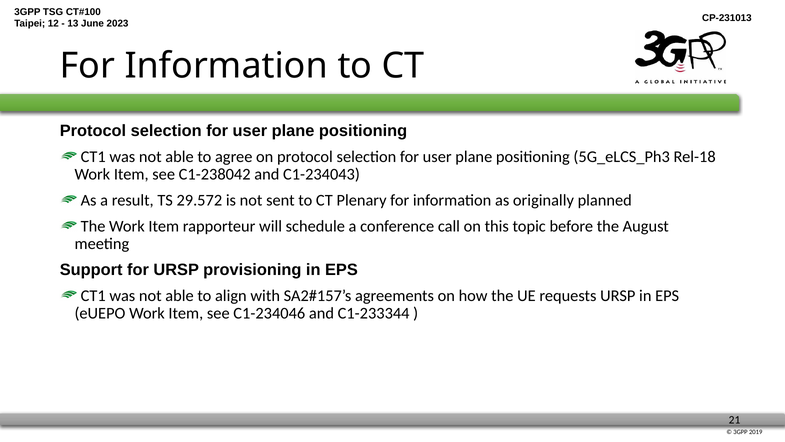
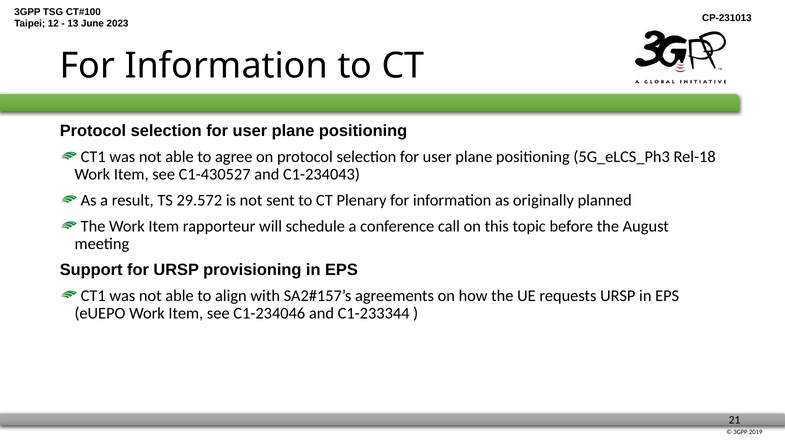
C1-238042: C1-238042 -> C1-430527 (215, 174)
